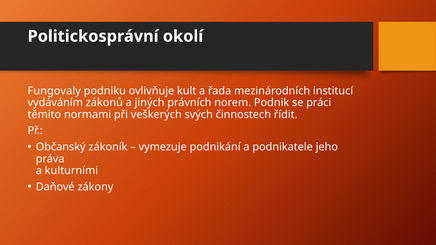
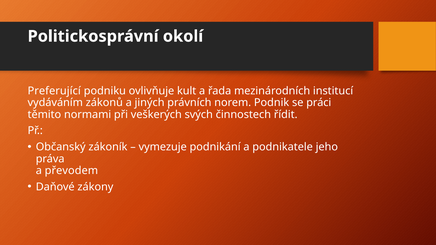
Fungovaly: Fungovaly -> Preferující (54, 91)
kulturními: kulturními -> převodem (71, 171)
